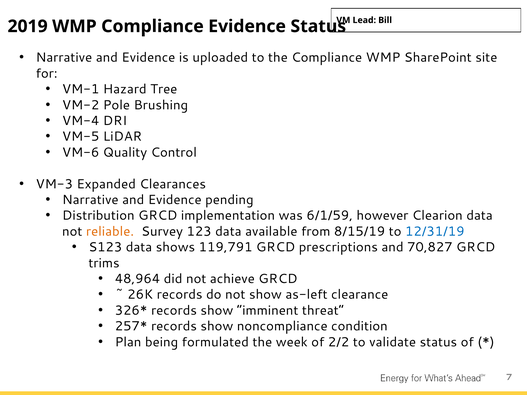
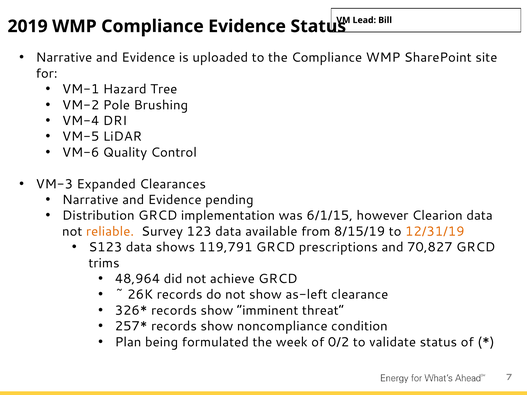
6/1/59: 6/1/59 -> 6/1/15 (330, 216)
12/31/19 colour: blue -> orange (435, 232)
2/2: 2/2 -> 0/2 (339, 342)
